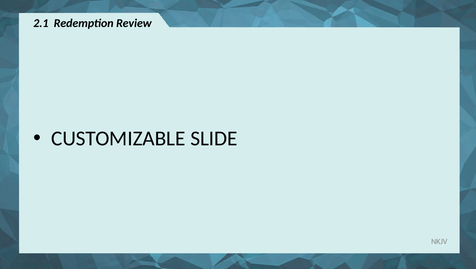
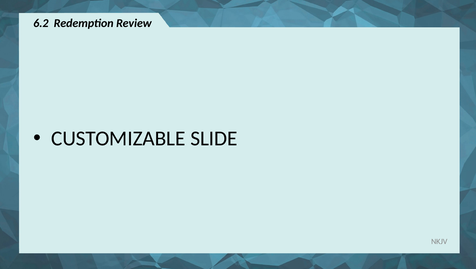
2.1: 2.1 -> 6.2 (41, 23)
